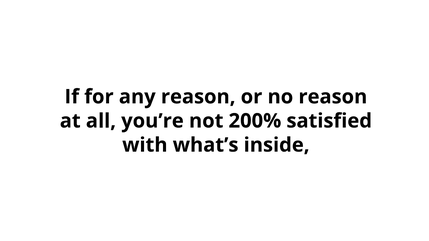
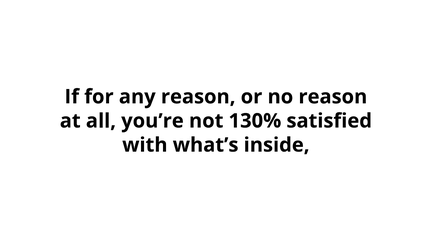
200%: 200% -> 130% (255, 121)
